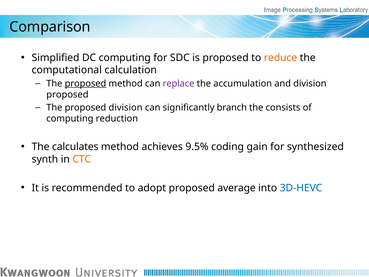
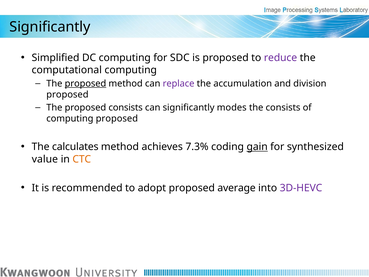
Comparison: Comparison -> Significantly (50, 27)
reduce colour: orange -> purple (281, 58)
computational calculation: calculation -> computing (131, 70)
proposed division: division -> consists (126, 107)
branch: branch -> modes (232, 107)
computing reduction: reduction -> proposed (117, 119)
9.5%: 9.5% -> 7.3% (197, 147)
gain underline: none -> present (257, 147)
synth: synth -> value (45, 159)
3D-HEVC colour: blue -> purple (301, 188)
